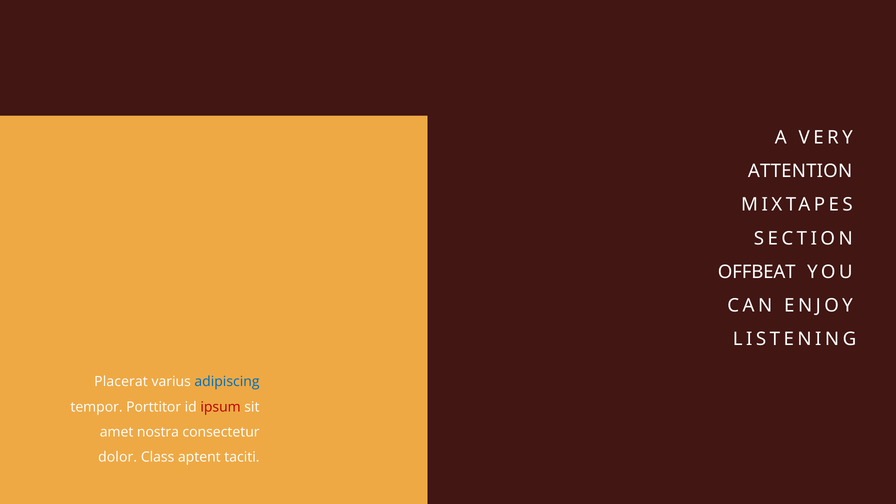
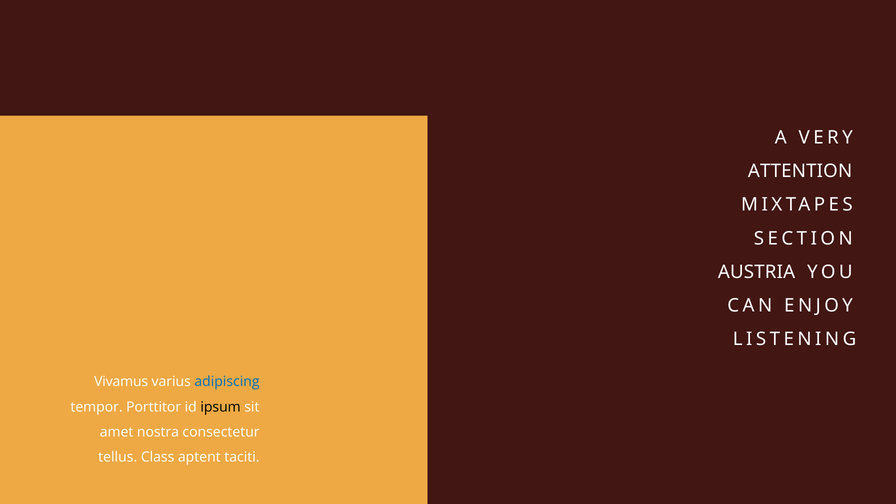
OFFBEAT: OFFBEAT -> AUSTRIA (757, 272)
Placerat: Placerat -> Vivamus (121, 382)
ipsum colour: red -> black (221, 407)
dolor: dolor -> tellus (118, 457)
